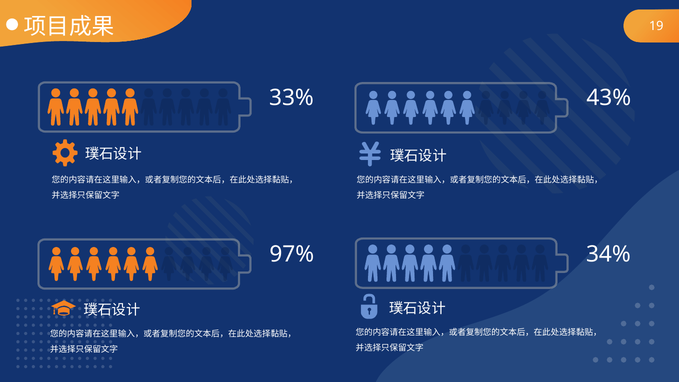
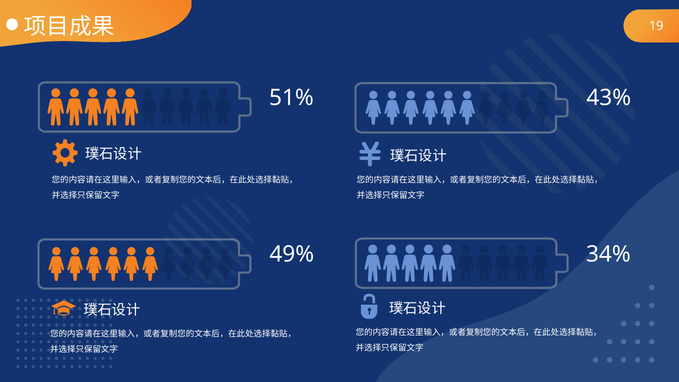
33%: 33% -> 51% (291, 98)
97%: 97% -> 49% (292, 254)
